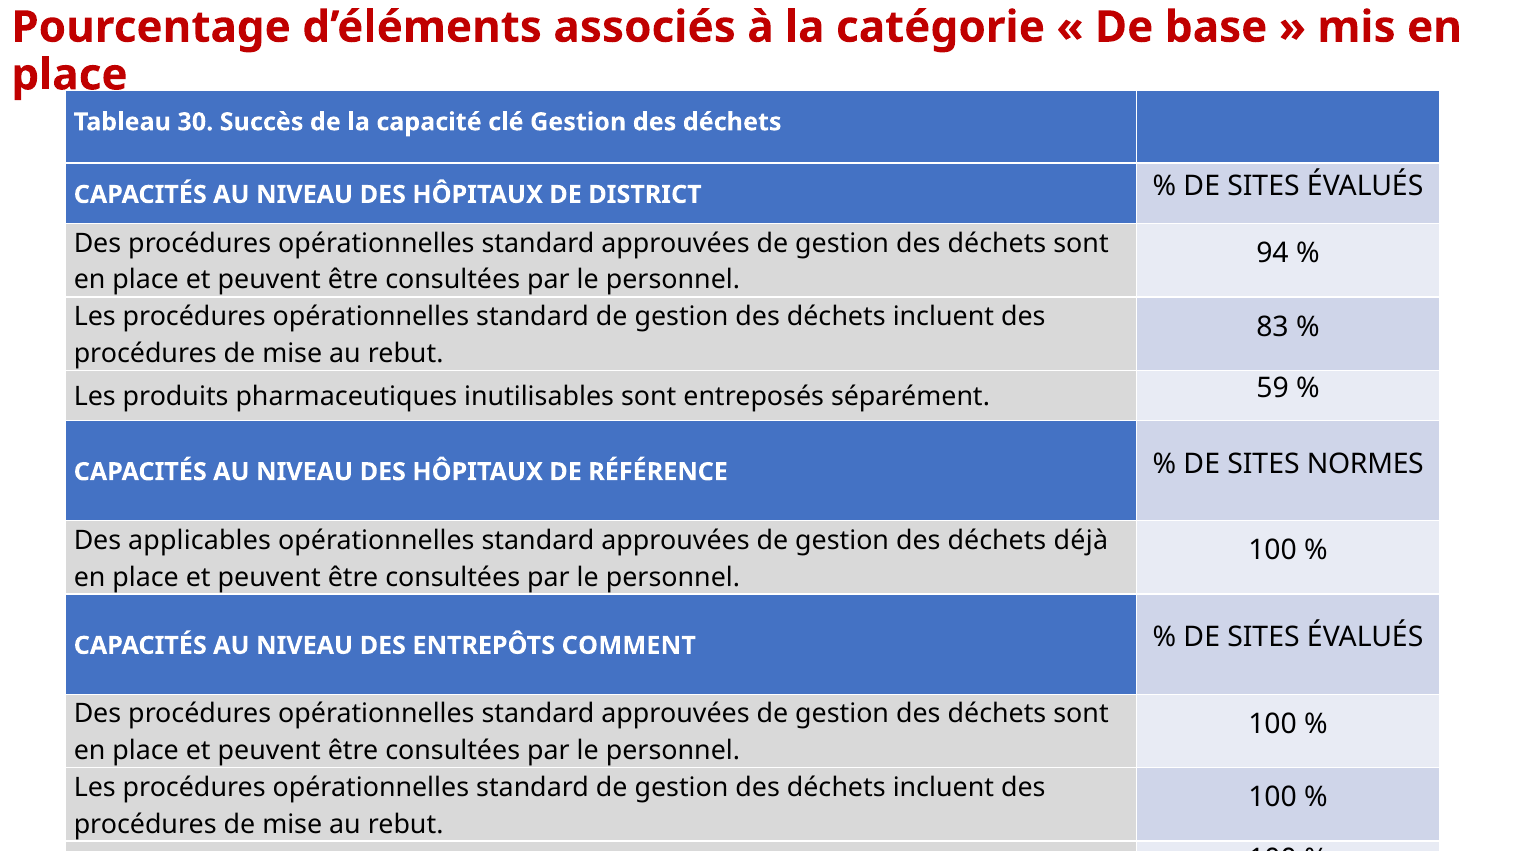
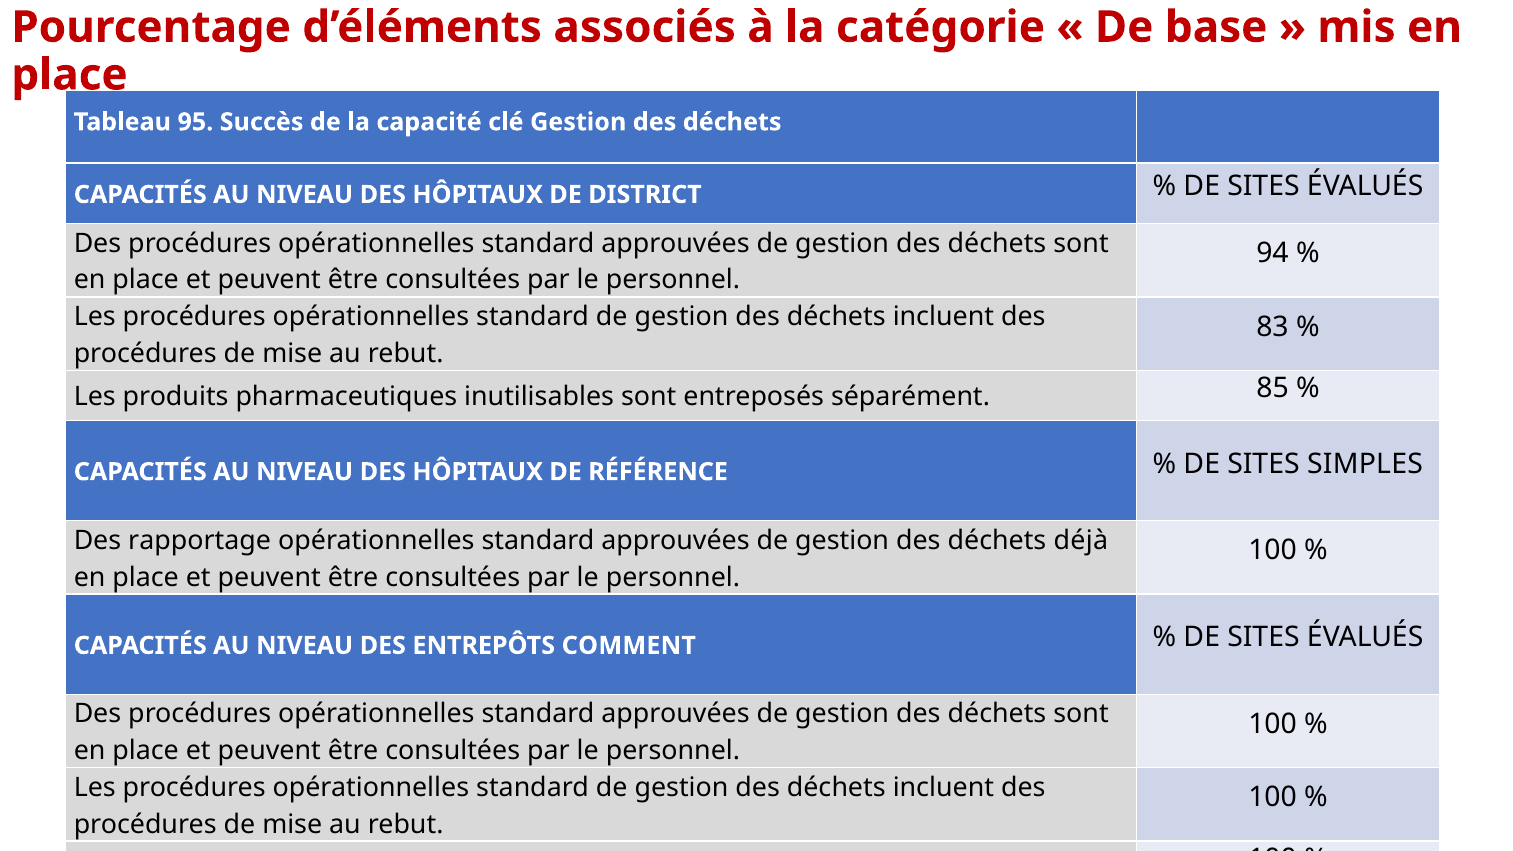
Tableau 30: 30 -> 95 (195, 122)
59: 59 -> 85 (1273, 389)
NORMES: NORMES -> SIMPLES (1365, 464)
applicables: applicables -> rapportage (200, 541)
